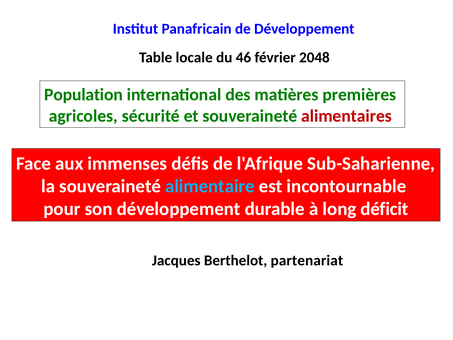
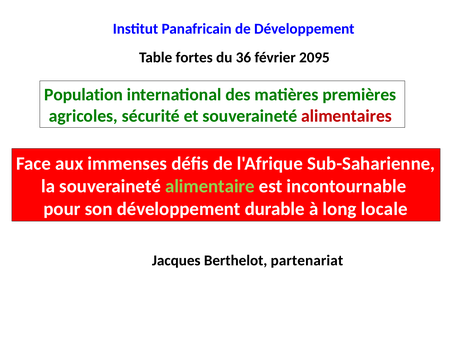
locale: locale -> fortes (194, 57)
46: 46 -> 36 (243, 57)
2048: 2048 -> 2095 (314, 57)
alimentaire colour: light blue -> light green (210, 186)
déficit: déficit -> locale (384, 209)
